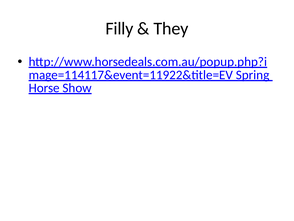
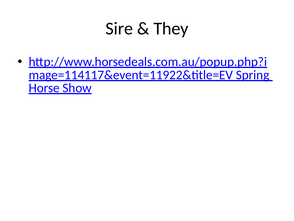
Filly: Filly -> Sire (119, 28)
